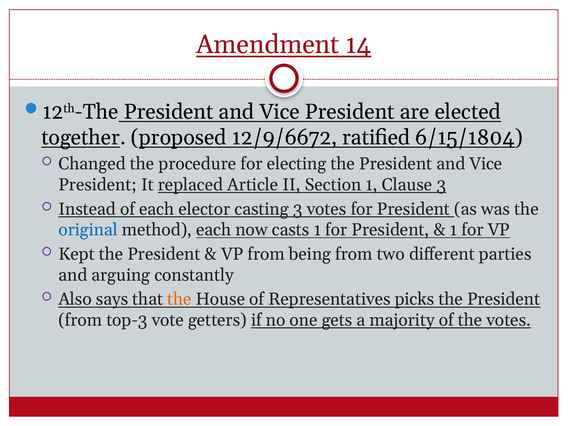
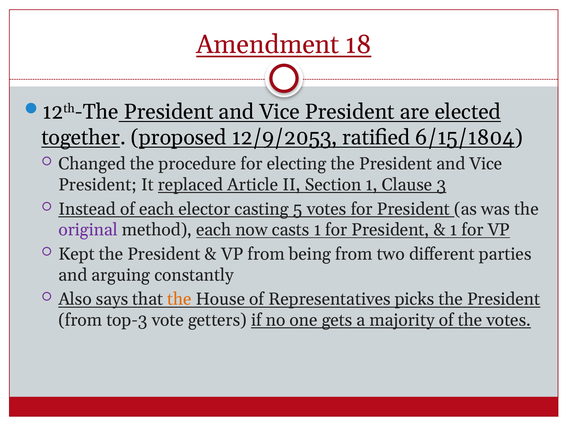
14: 14 -> 18 (359, 45)
12/9/6672: 12/9/6672 -> 12/9/2053 (284, 138)
casting 3: 3 -> 5 (298, 209)
original colour: blue -> purple (88, 230)
